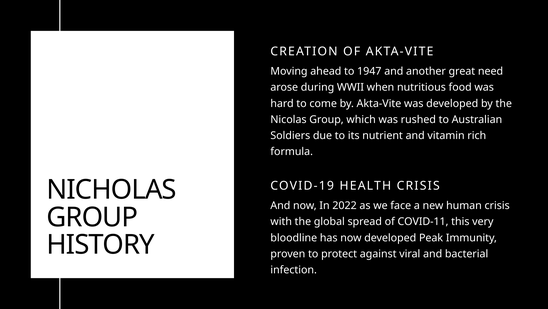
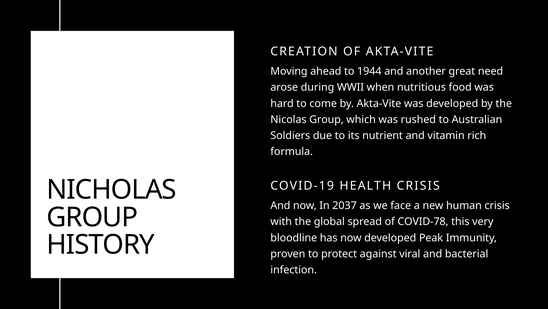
1947: 1947 -> 1944 (369, 71)
2022: 2022 -> 2037 (345, 205)
COVID-11: COVID-11 -> COVID-78 (423, 221)
